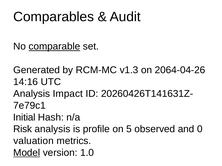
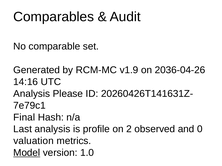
comparable underline: present -> none (54, 47)
v1.3: v1.3 -> v1.9 (129, 70)
2064-04-26: 2064-04-26 -> 2036-04-26 (180, 70)
Impact: Impact -> Please (68, 94)
Initial: Initial -> Final (24, 118)
Risk: Risk -> Last (23, 129)
5: 5 -> 2 (129, 129)
